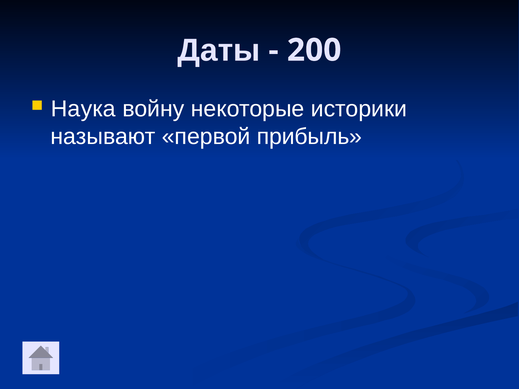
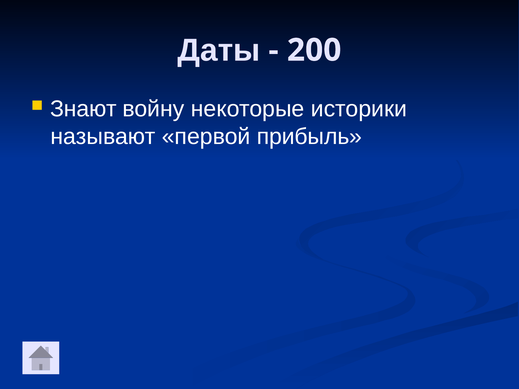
Наука: Наука -> Знают (83, 109)
